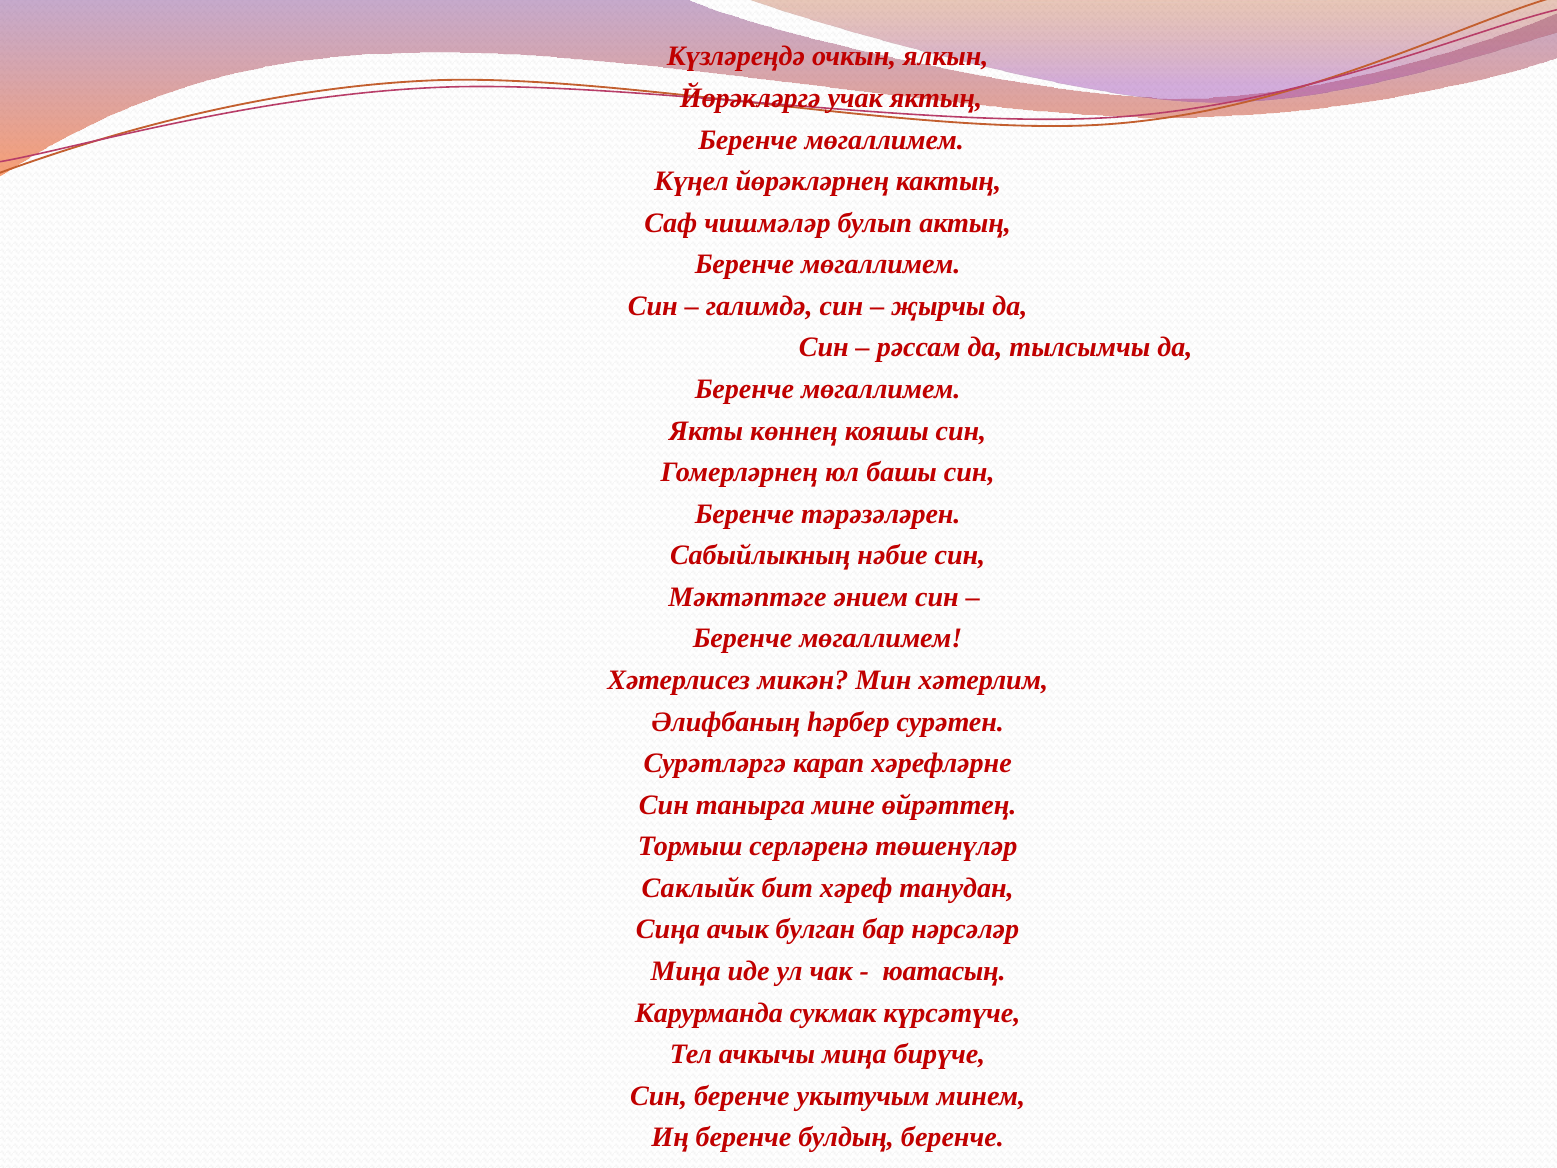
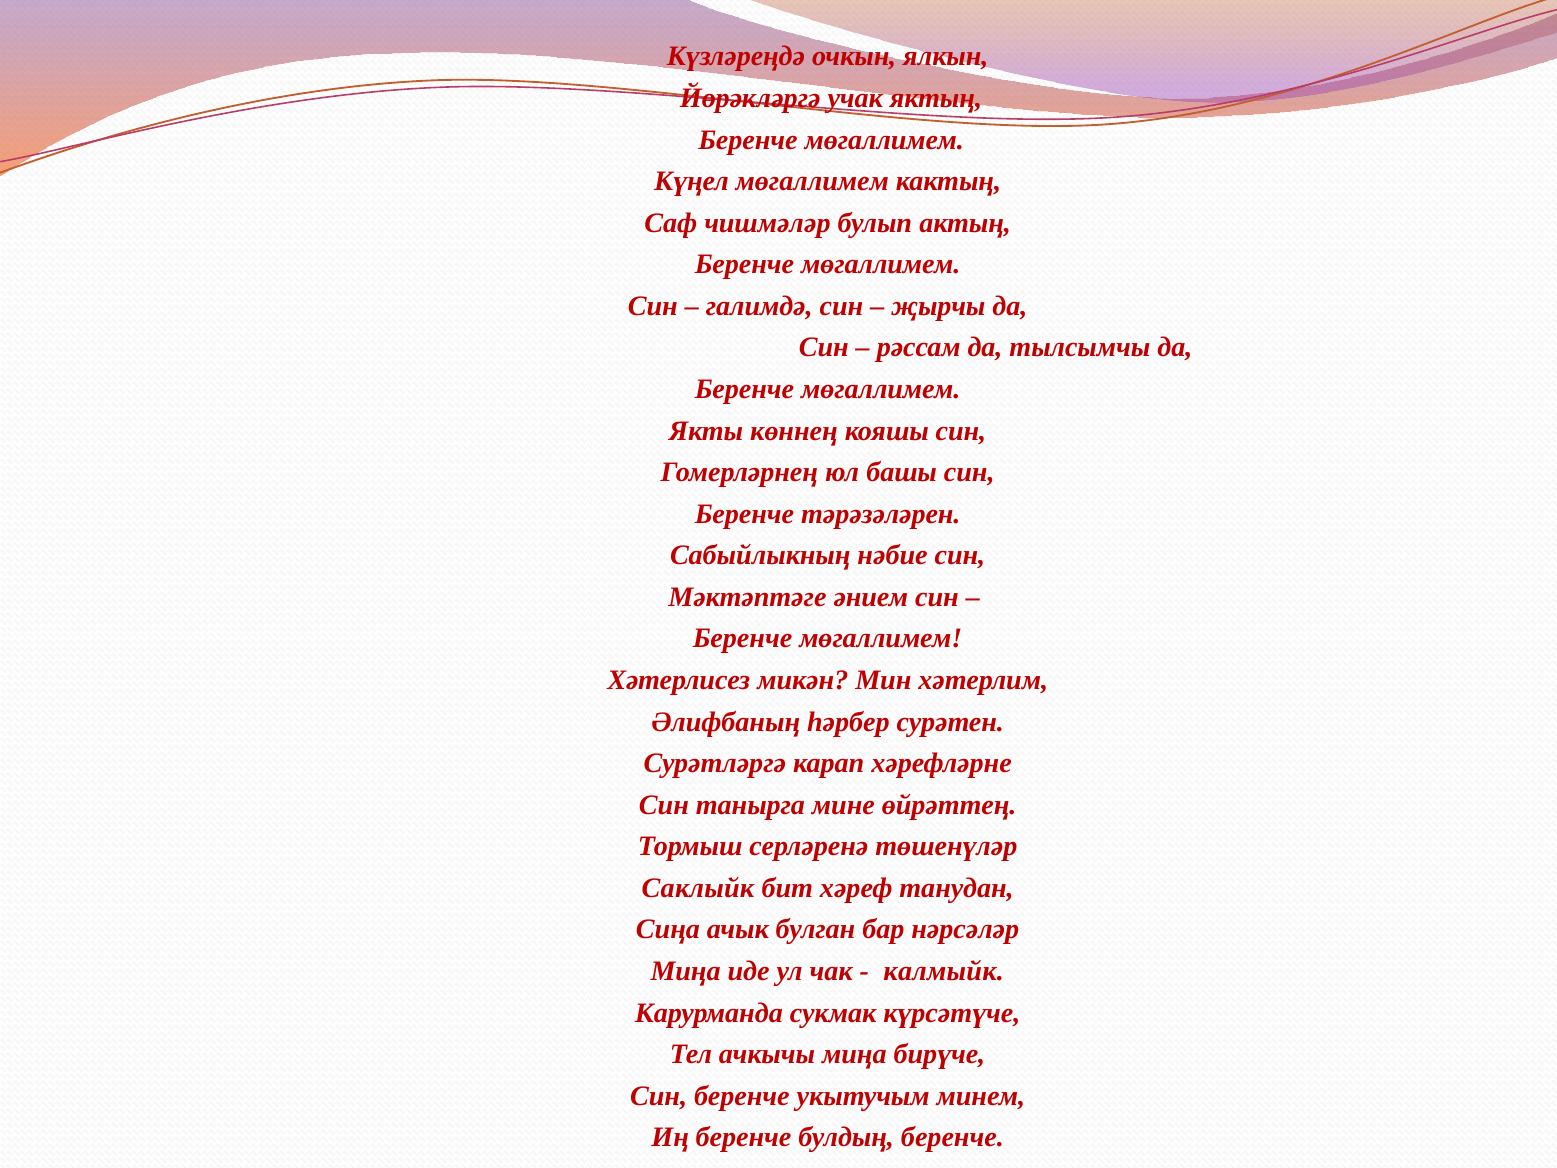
Күңел йөрәкләрнең: йөрәкләрнең -> мөгаллимем (812, 181)
юатасың: юатасың -> калмыйк (944, 971)
